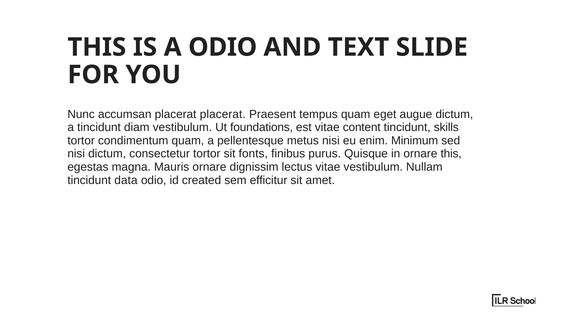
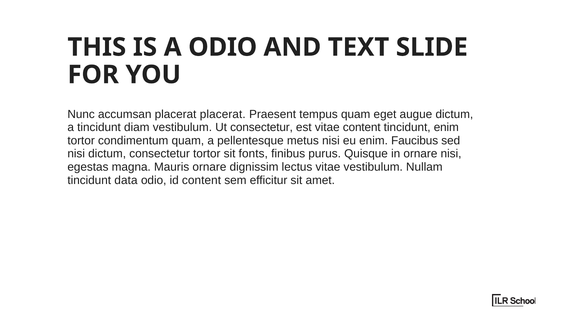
Ut foundations: foundations -> consectetur (262, 127)
tincidunt skills: skills -> enim (446, 127)
Minimum: Minimum -> Faucibus (415, 141)
ornare this: this -> nisi (451, 154)
id created: created -> content (202, 180)
